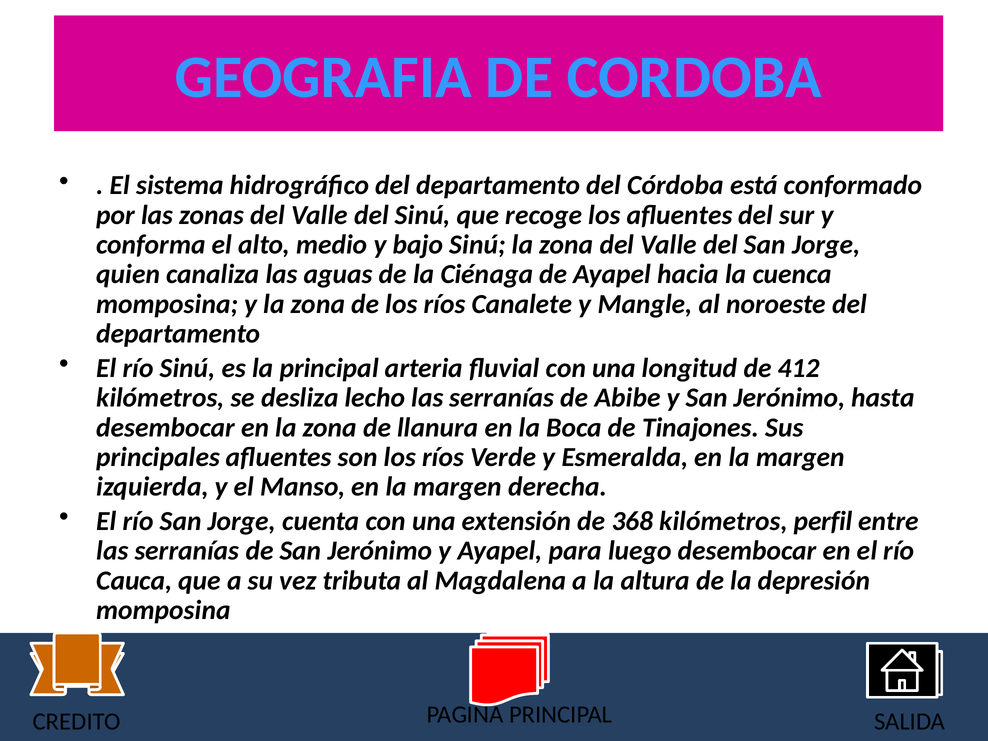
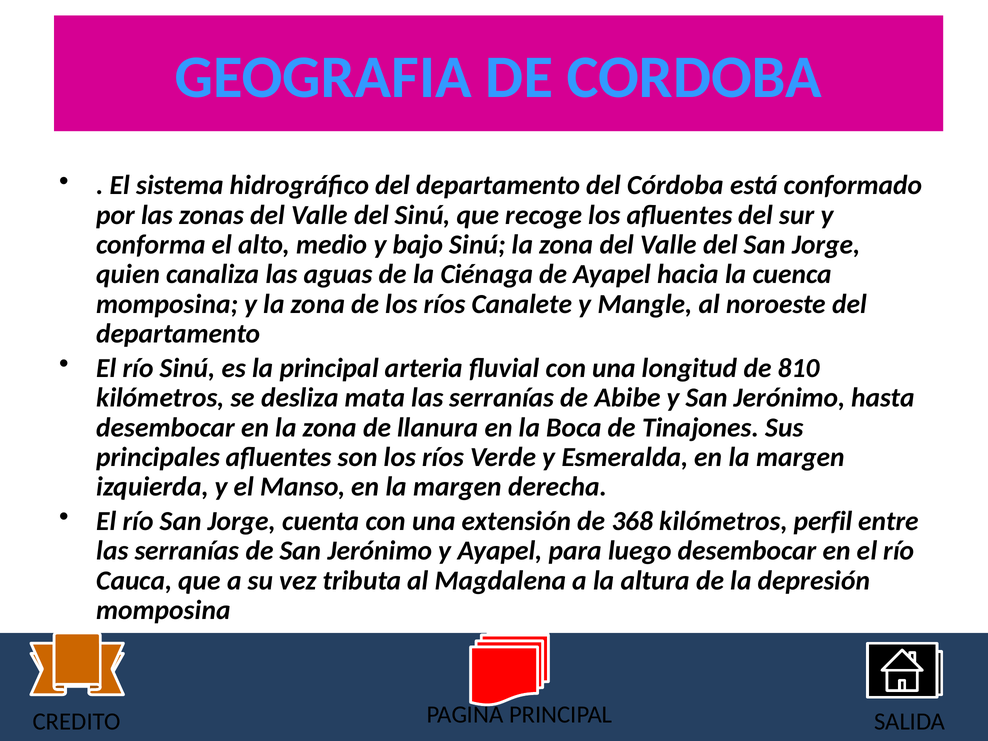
412: 412 -> 810 (799, 368)
lecho: lecho -> mata (375, 398)
